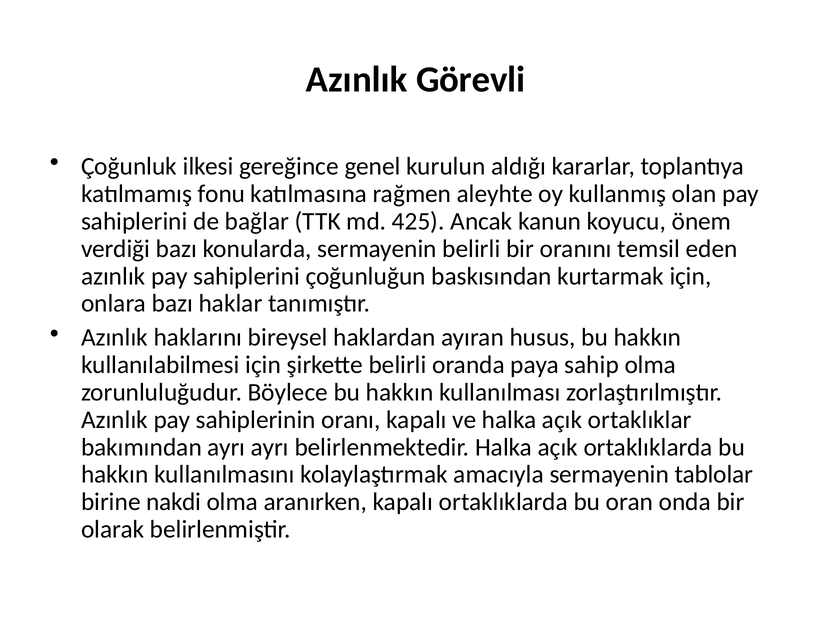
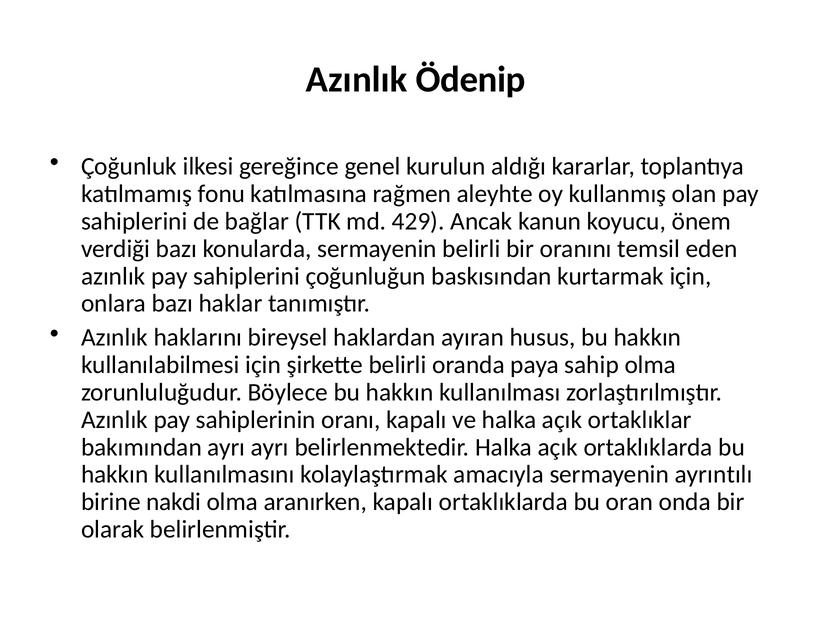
Görevli: Görevli -> Ödenip (471, 79)
425: 425 -> 429 (418, 221)
tablolar: tablolar -> ayrıntılı (714, 475)
